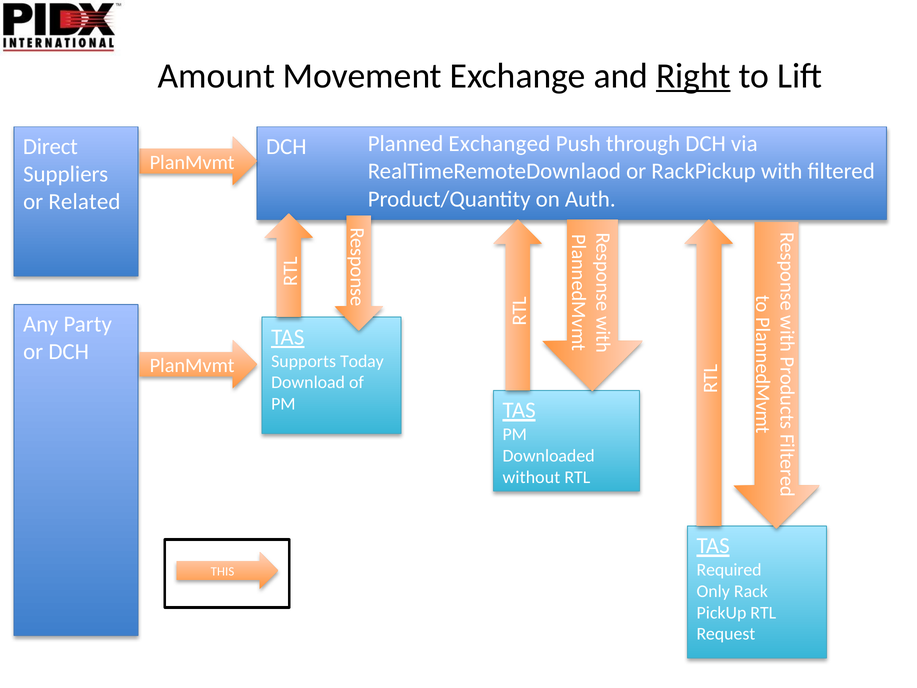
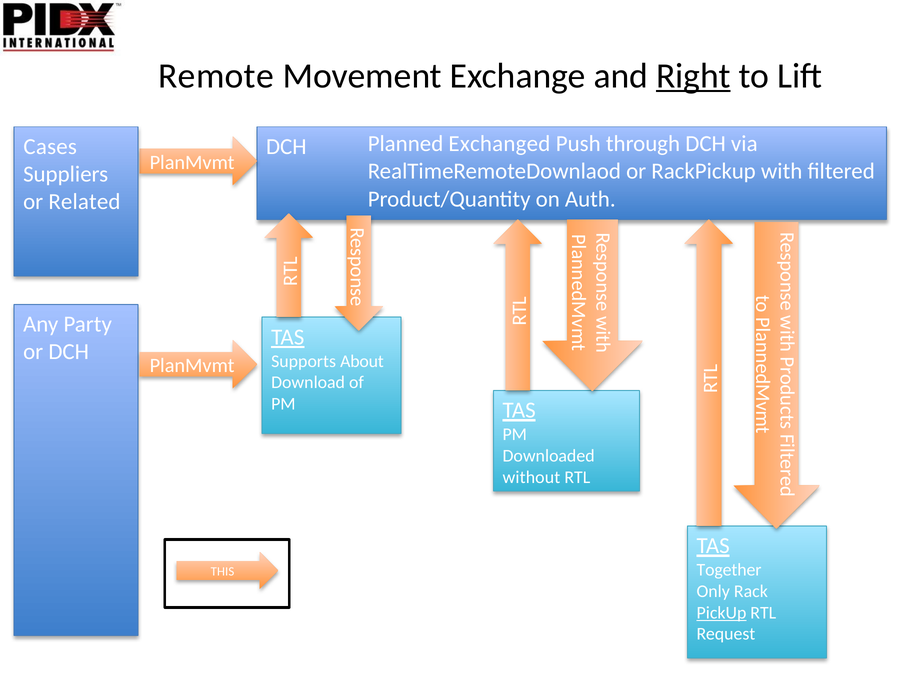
Amount: Amount -> Remote (216, 76)
Direct: Direct -> Cases (50, 147)
Today: Today -> About (362, 361)
Required: Required -> Together (729, 570)
PickUp underline: none -> present (722, 612)
